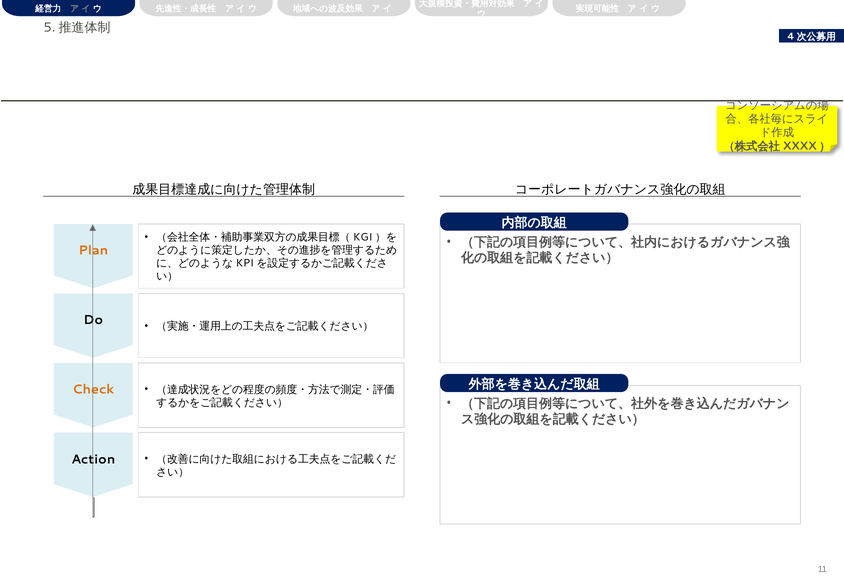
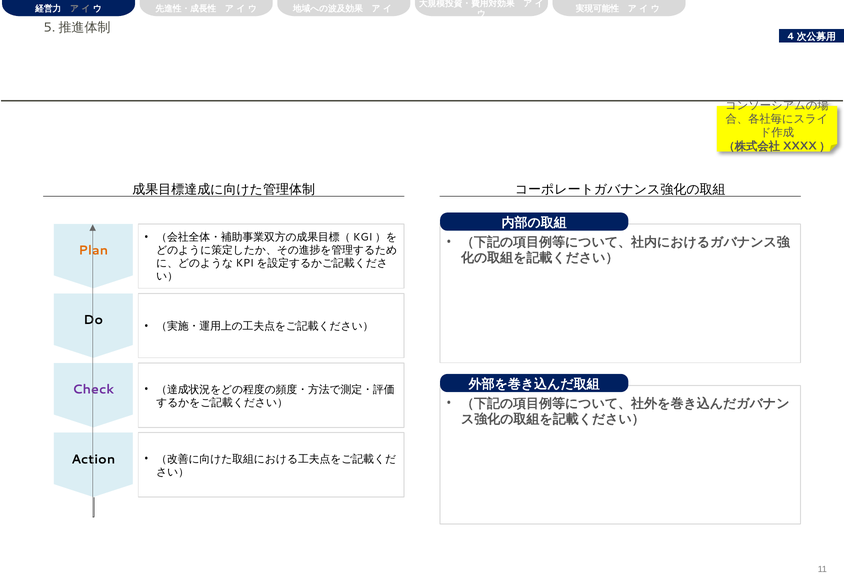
Check colour: orange -> purple (93, 390)
